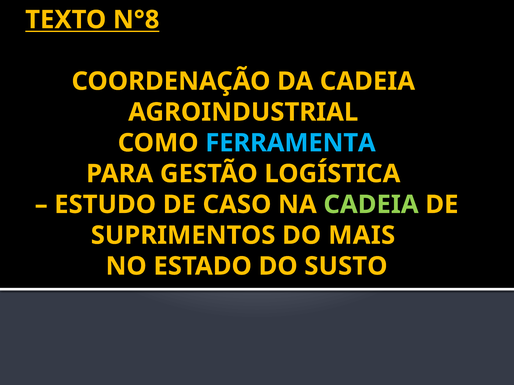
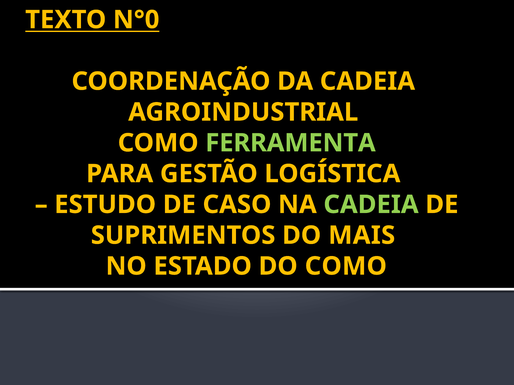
N°8: N°8 -> N°0 (136, 20)
FERRAMENTA colour: light blue -> light green (290, 143)
DO SUSTO: SUSTO -> COMO (346, 266)
